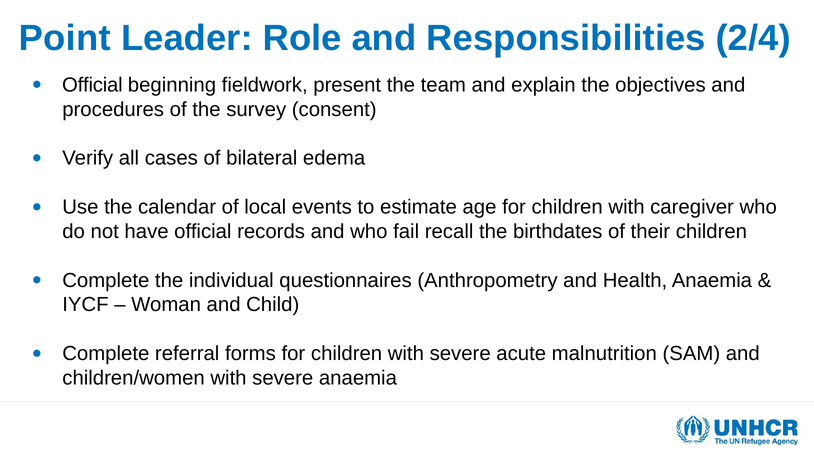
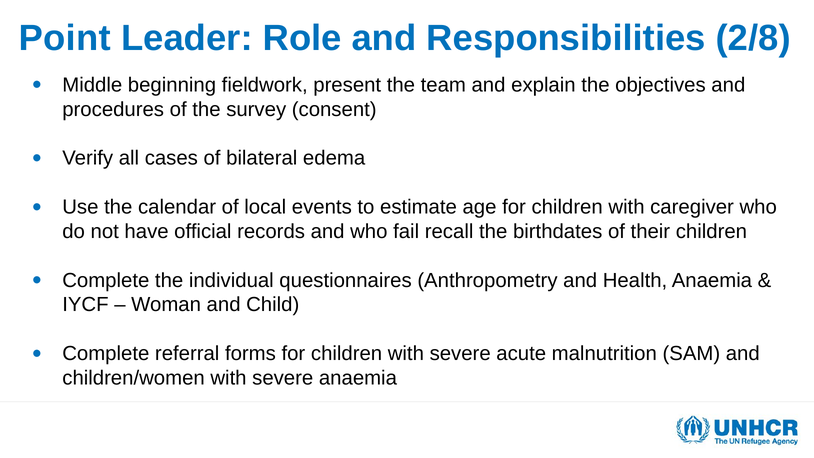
2/4: 2/4 -> 2/8 (753, 38)
Official: Official -> Middle (92, 85)
